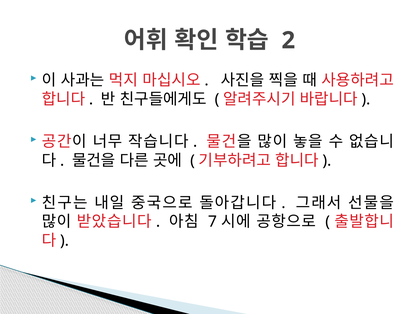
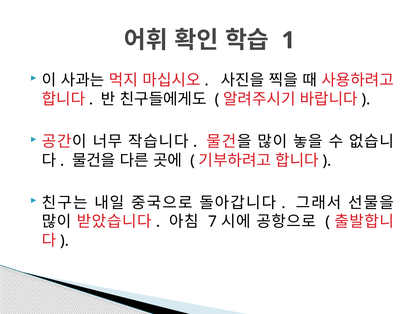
2: 2 -> 1 (288, 40)
